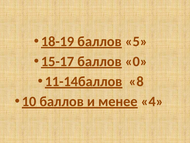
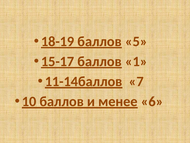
0: 0 -> 1 (136, 61)
8: 8 -> 7 (136, 81)
4: 4 -> 6 (152, 101)
